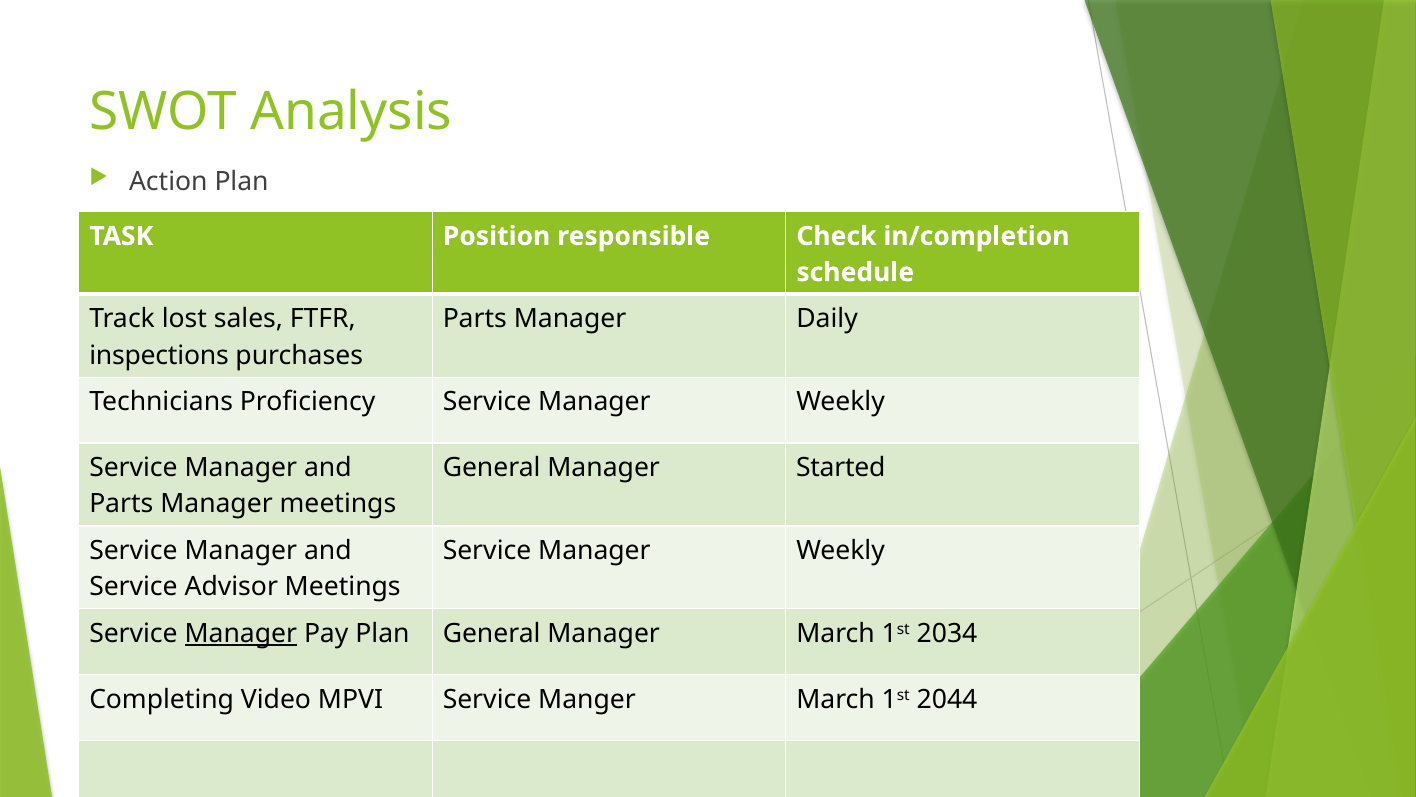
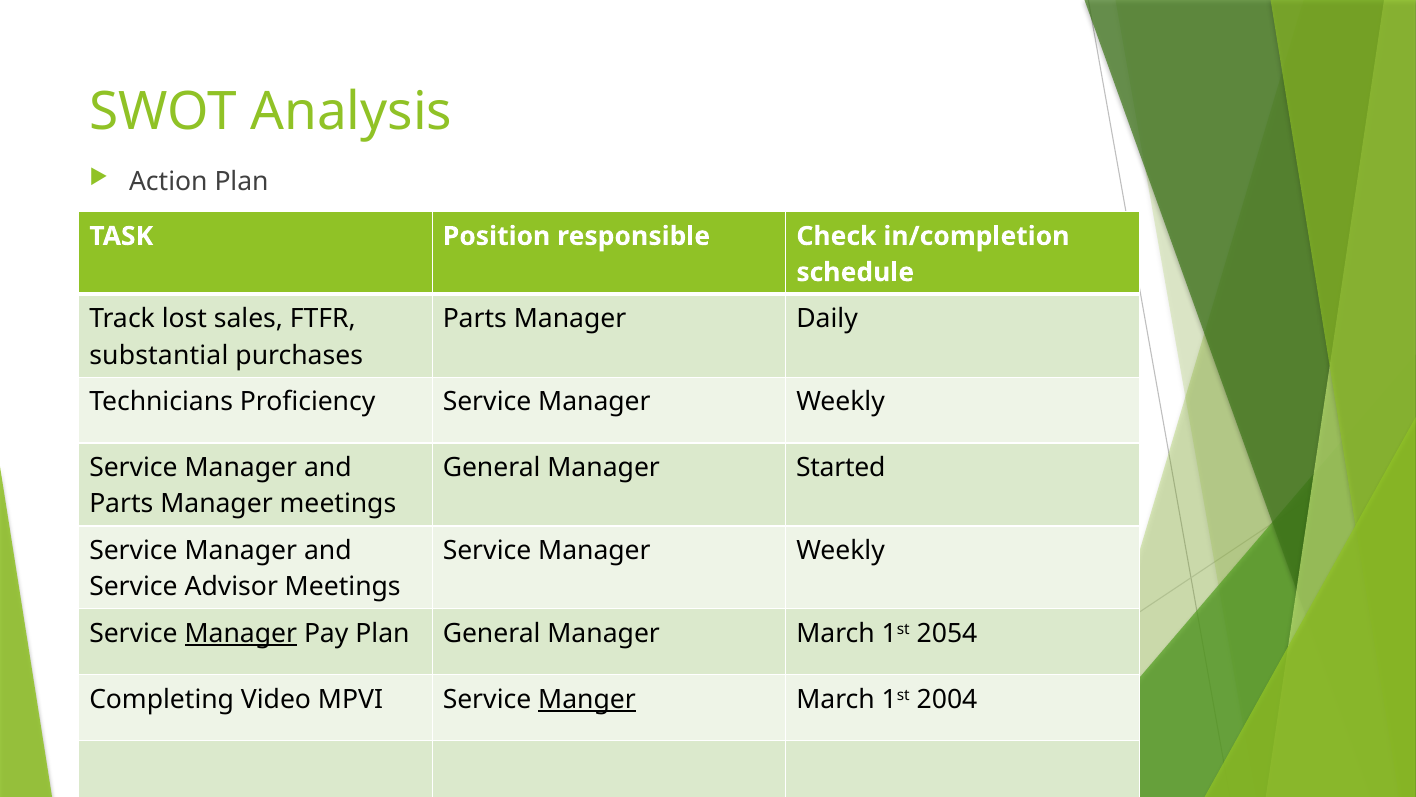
inspections: inspections -> substantial (159, 355)
2034: 2034 -> 2054 (947, 633)
Manger underline: none -> present (587, 699)
2044: 2044 -> 2004 (947, 699)
